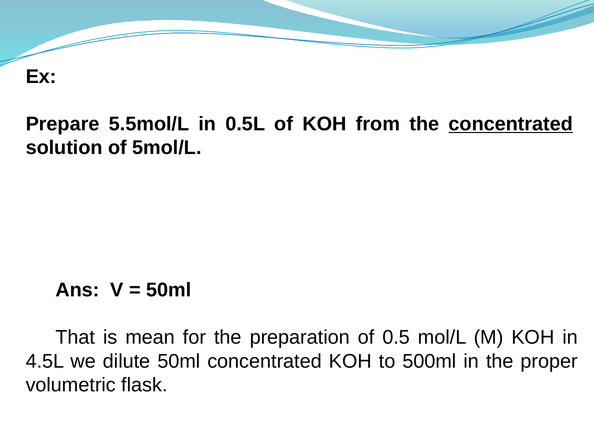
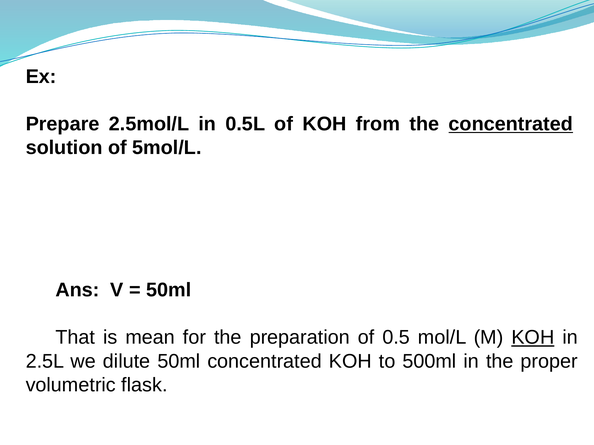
5.5mol/L: 5.5mol/L -> 2.5mol/L (149, 124)
KOH underline: none -> present (533, 338)
4.5L: 4.5L -> 2.5L (45, 362)
